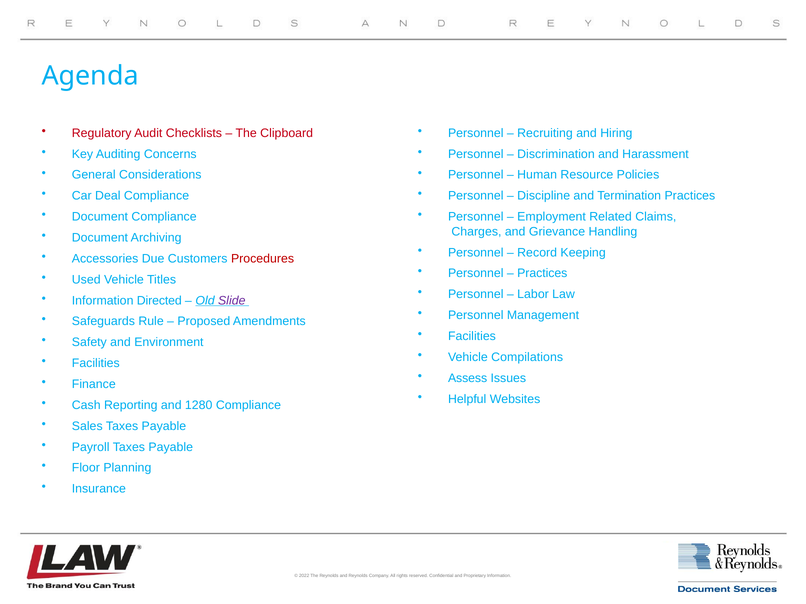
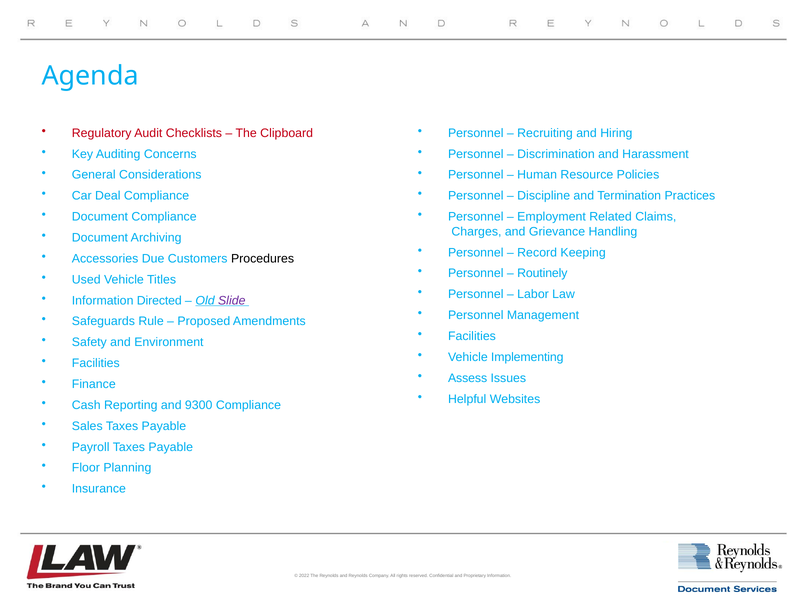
Procedures colour: red -> black (263, 259)
Practices: Practices -> Routinely (542, 274)
Compilations: Compilations -> Implementing (527, 357)
1280: 1280 -> 9300 (199, 405)
